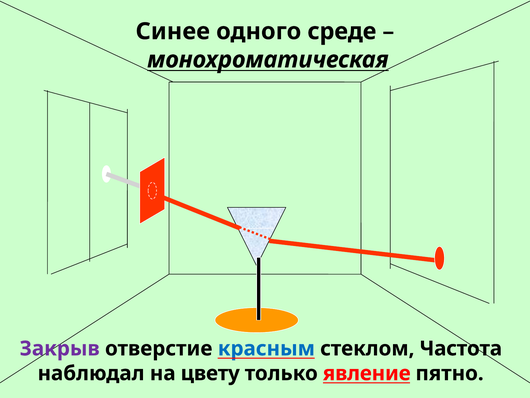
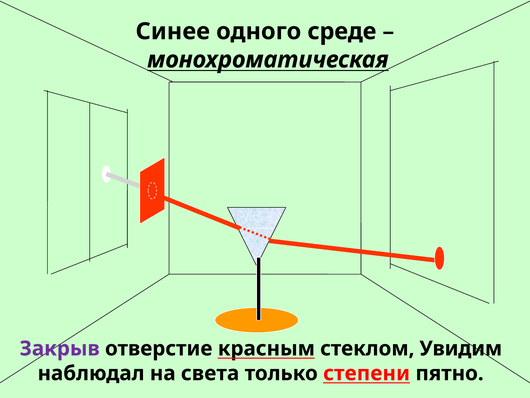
красным colour: blue -> black (266, 348)
Частота: Частота -> Увидим (461, 348)
цвету: цвету -> света (210, 373)
явление: явление -> степени (367, 373)
